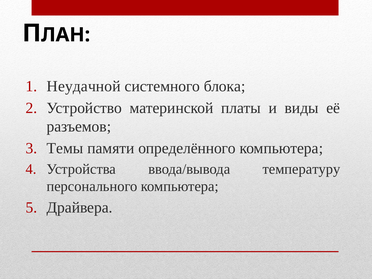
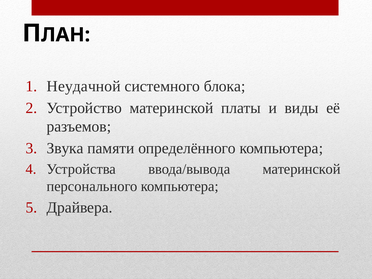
Темы: Темы -> Звука (65, 148)
ввода/вывода температуру: температуру -> материнской (302, 169)
